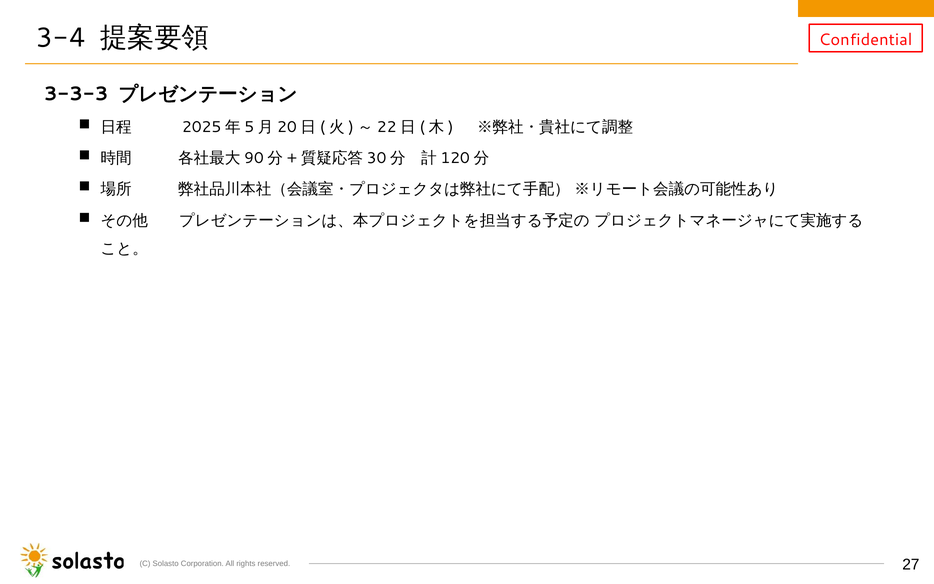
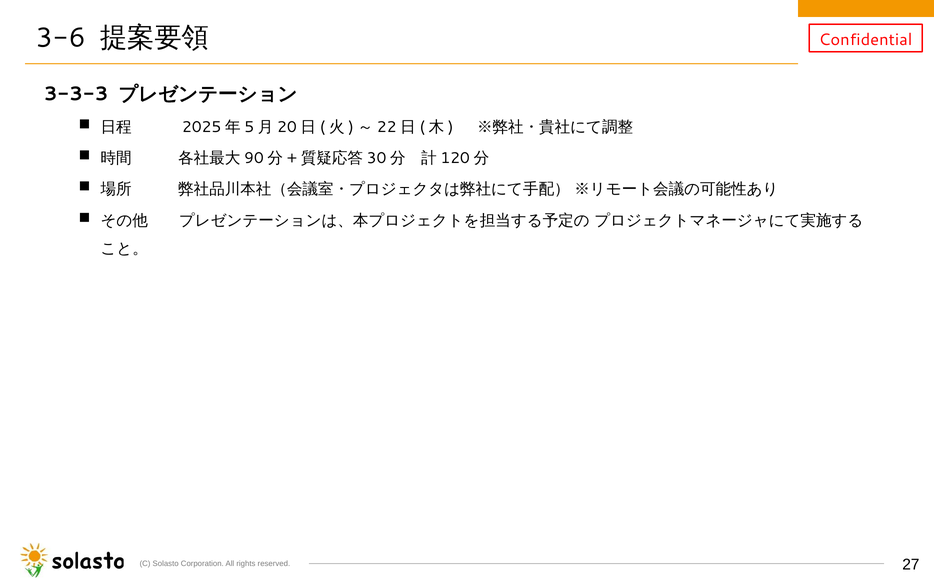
3-4: 3-4 -> 3-6 (61, 38)
